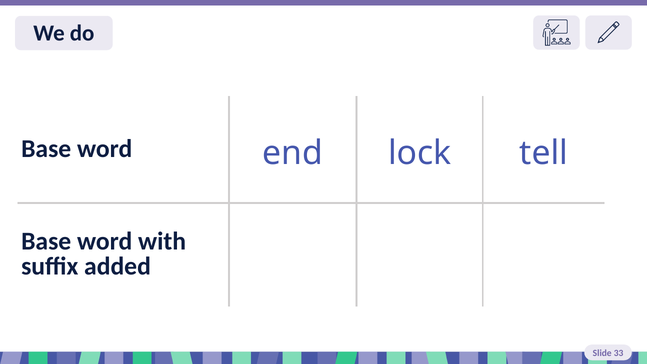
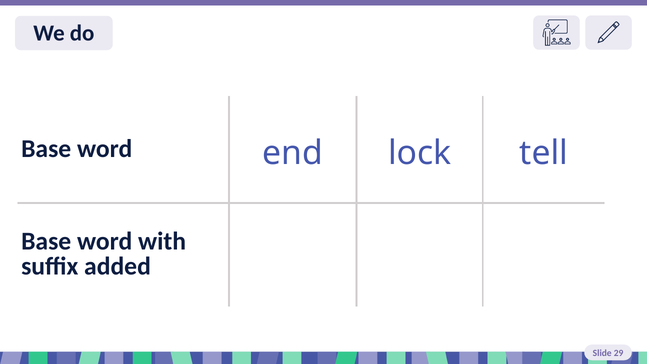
33: 33 -> 29 (619, 353)
